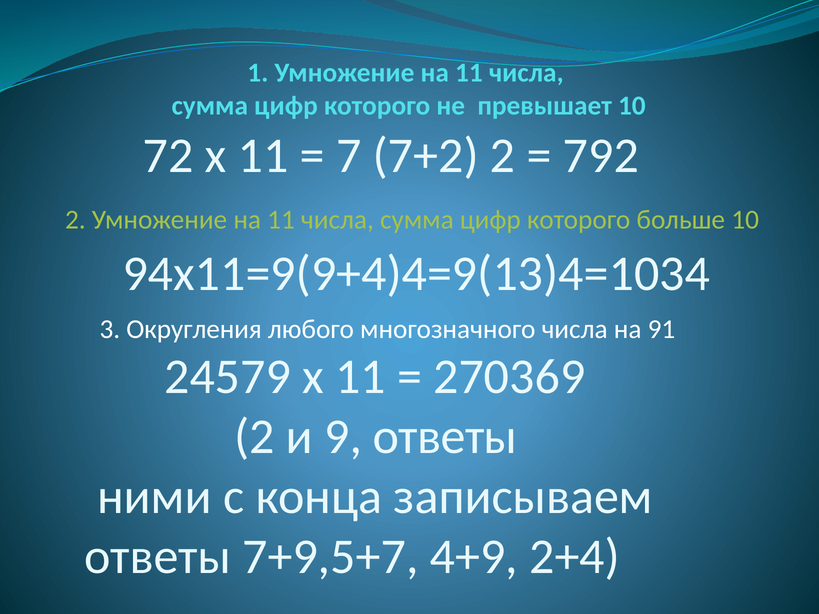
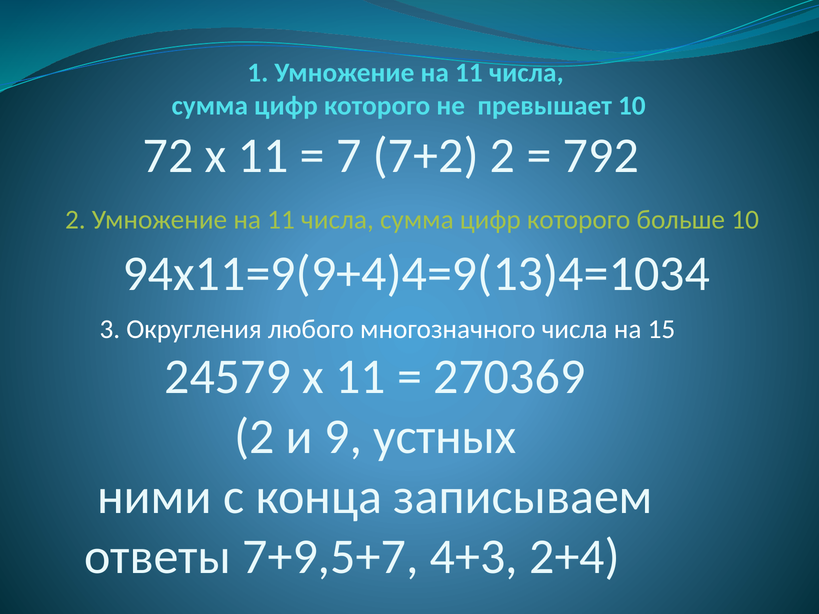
91: 91 -> 15 (661, 329)
9 ответы: ответы -> устных (445, 437)
4+9: 4+9 -> 4+3 (474, 557)
